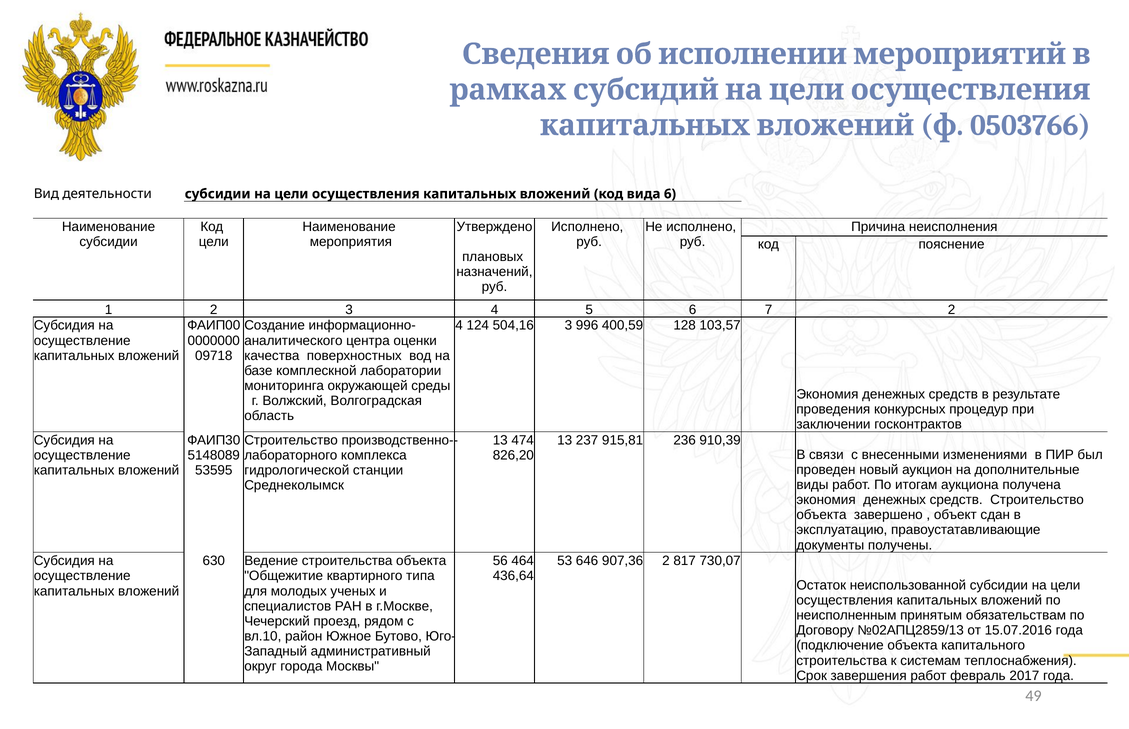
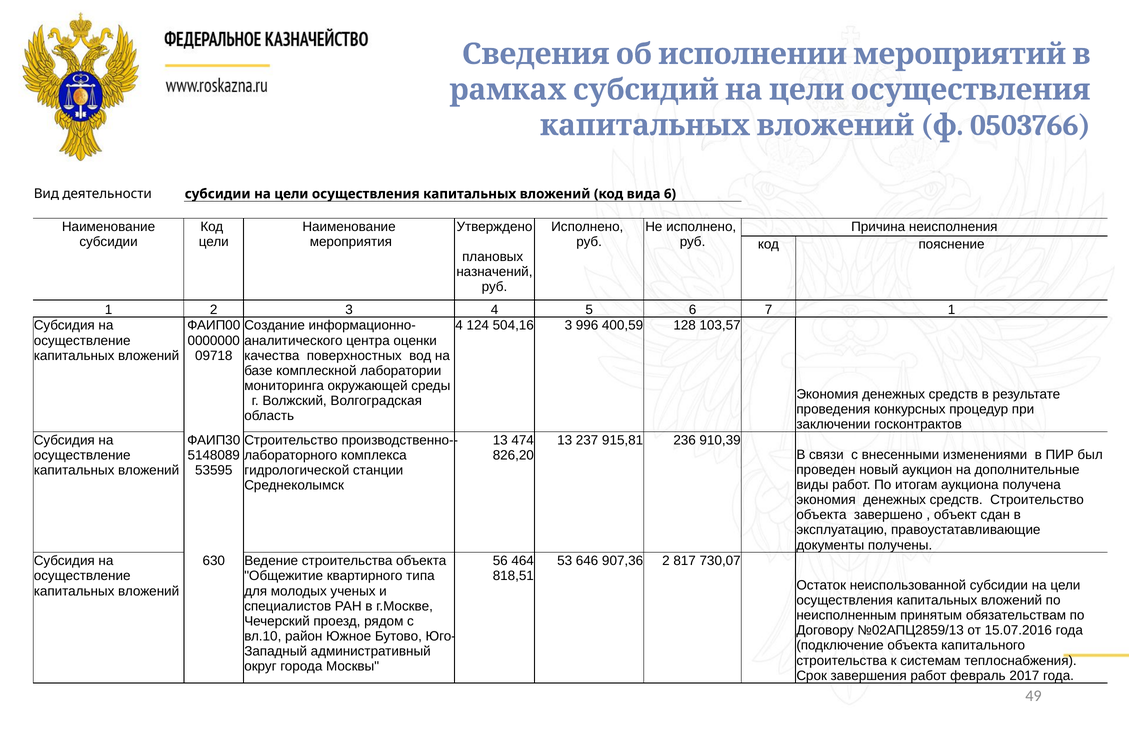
7 2: 2 -> 1 (952, 310)
436,64: 436,64 -> 818,51 (513, 576)
